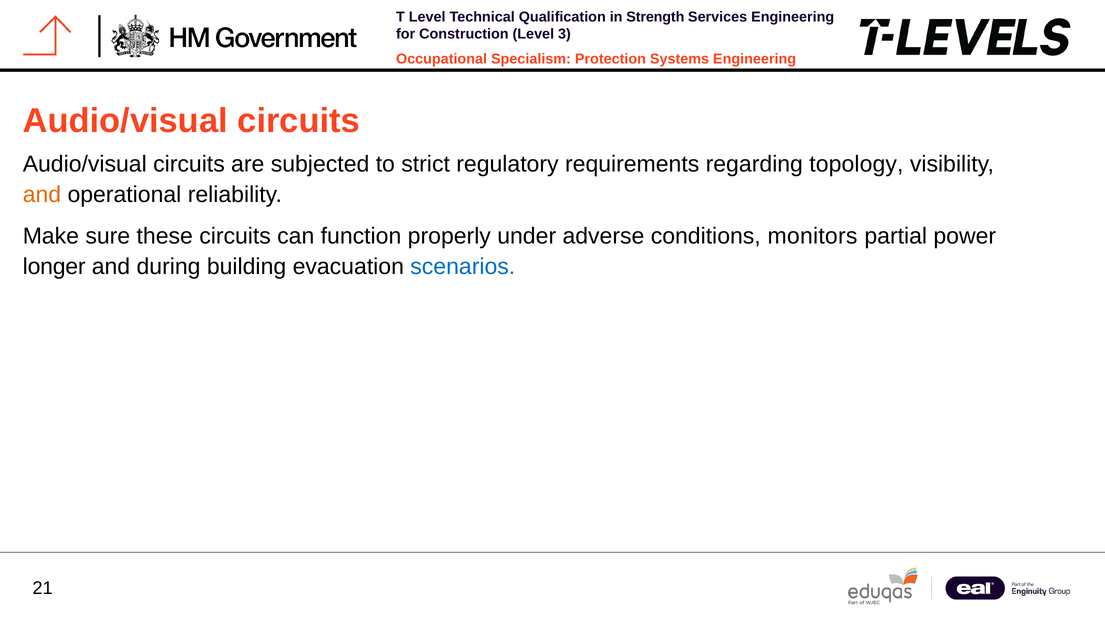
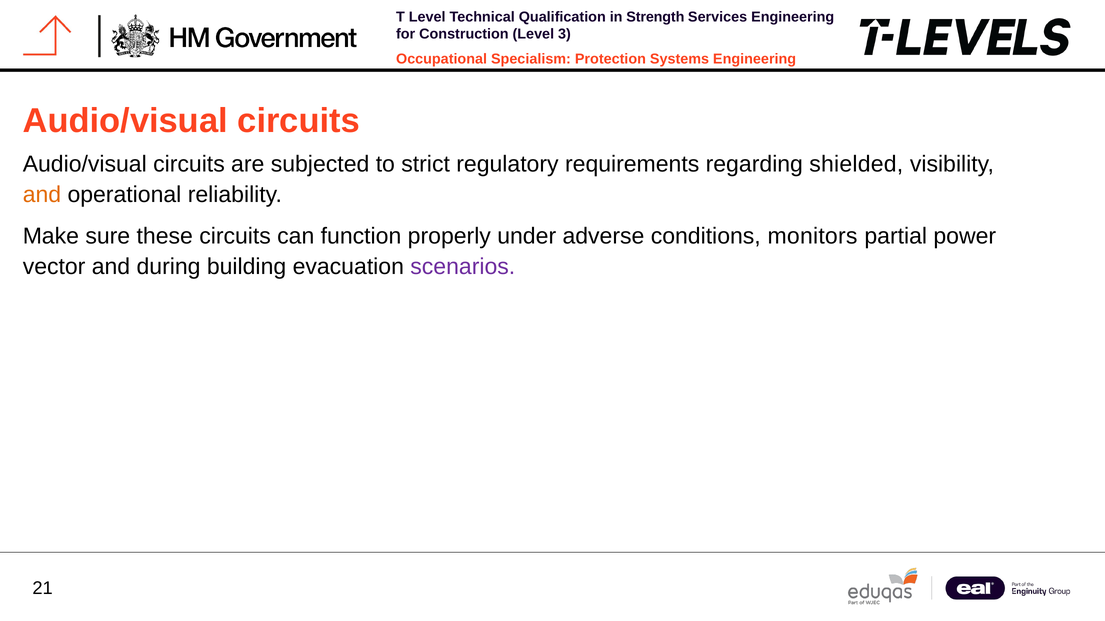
topology: topology -> shielded (856, 164)
longer: longer -> vector (54, 267)
scenarios colour: blue -> purple (463, 267)
